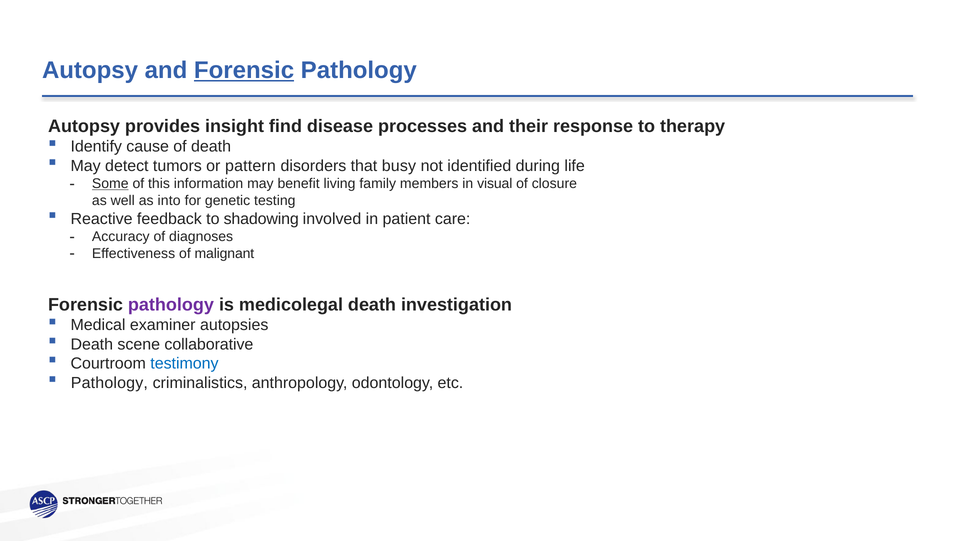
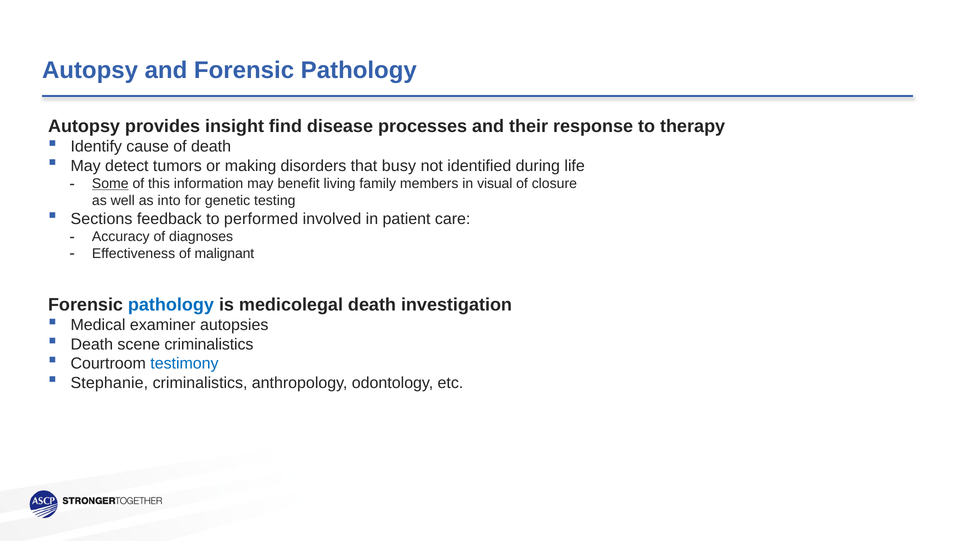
Forensic underline: present -> none (244, 70)
pattern: pattern -> making (251, 166)
Reactive: Reactive -> Sections (102, 219)
shadowing: shadowing -> performed (261, 219)
pathology colour: purple -> blue (171, 305)
scene collaborative: collaborative -> criminalistics (209, 344)
Pathology: Pathology -> Stephanie (109, 382)
